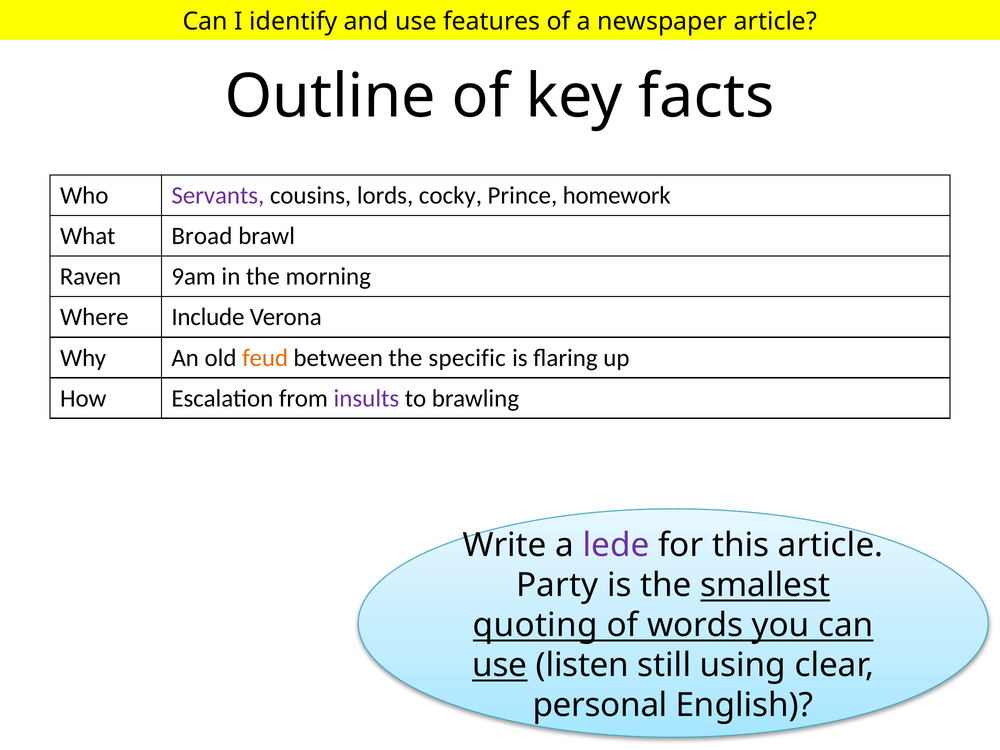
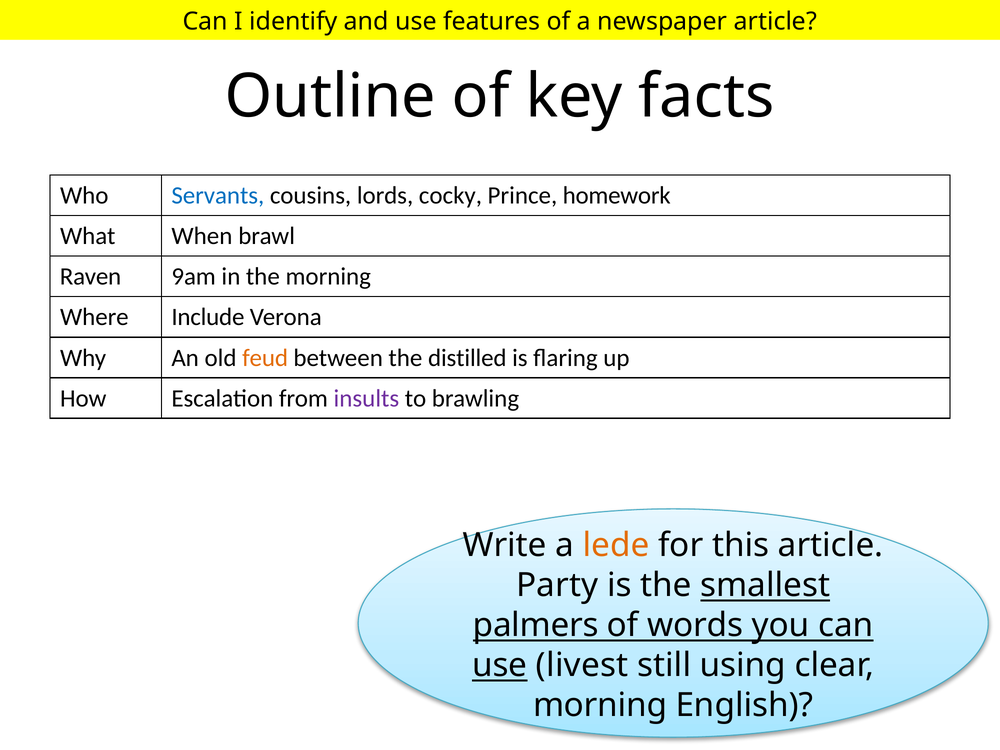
Servants colour: purple -> blue (218, 196)
Broad: Broad -> When (202, 236)
specific: specific -> distilled (467, 358)
lede colour: purple -> orange (616, 545)
quoting: quoting -> palmers (536, 625)
listen: listen -> livest (582, 665)
personal: personal -> morning (600, 705)
